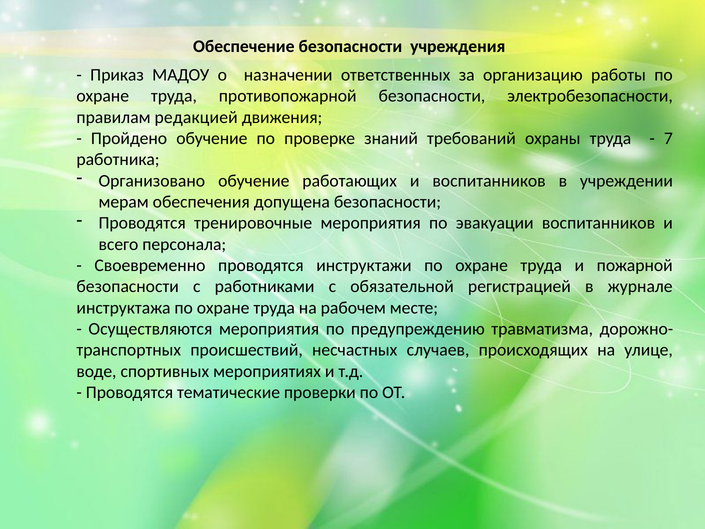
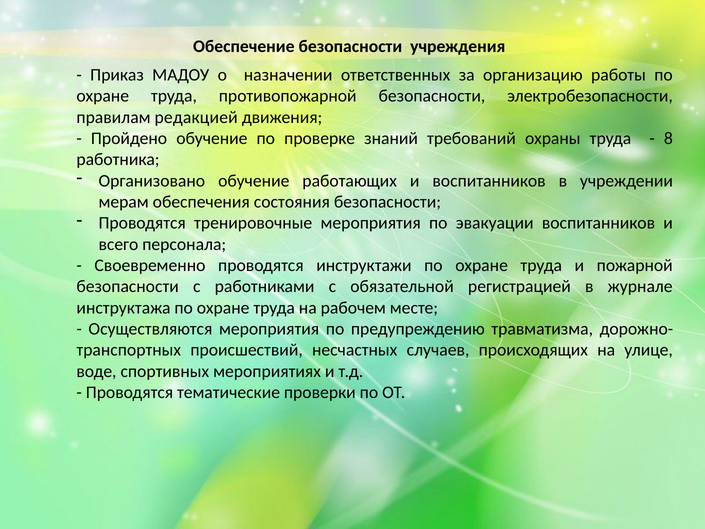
7: 7 -> 8 (668, 138)
допущена: допущена -> состояния (292, 202)
